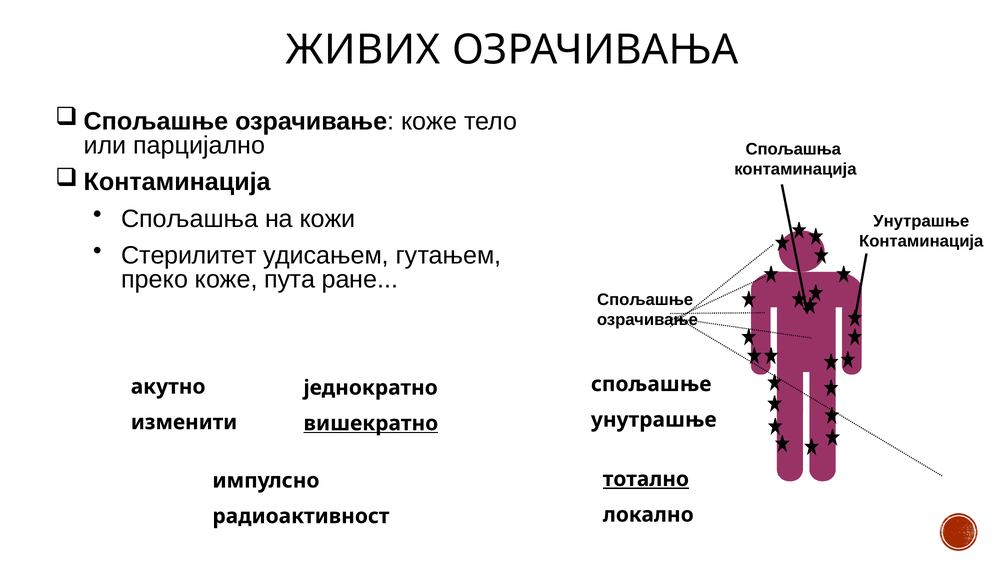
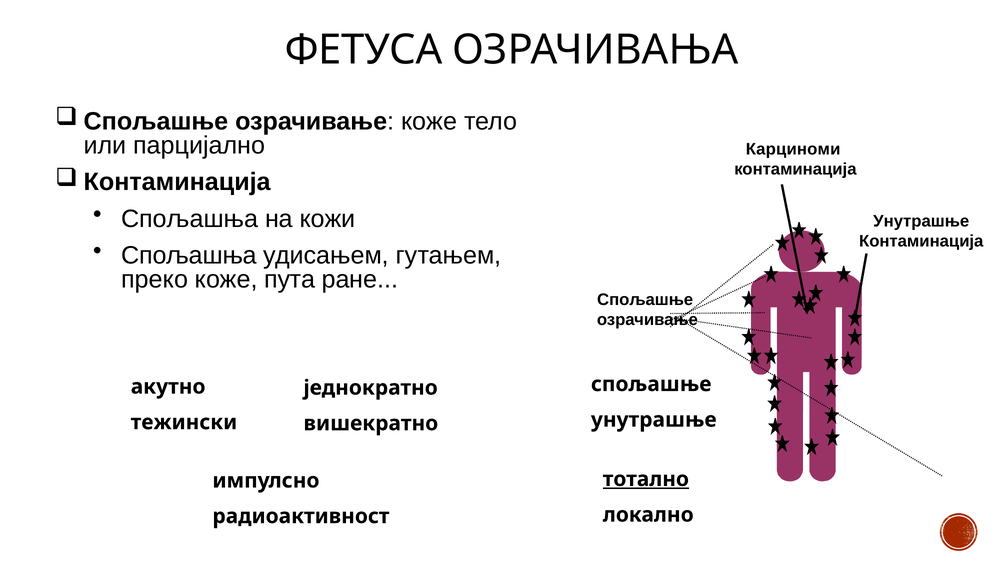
ЖИВИХ: ЖИВИХ -> ФЕТУСА (364, 50)
Спољашња: Спољашња -> Карциноми (793, 149)
Стерилитет: Стерилитет -> Спољашња (189, 256)
изменити: изменити -> тежински (184, 423)
вишекратно underline: present -> none (371, 424)
